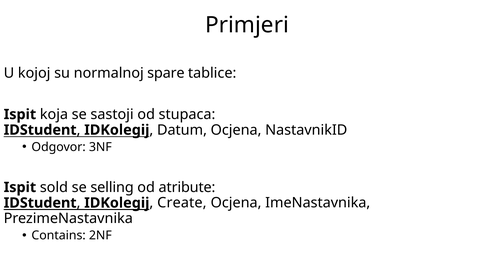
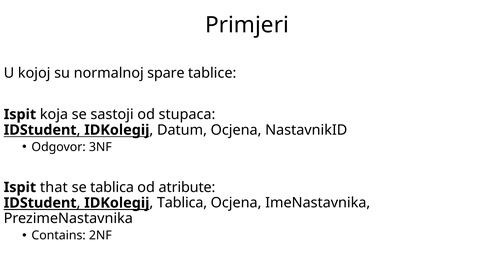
sold: sold -> that (54, 187)
se selling: selling -> tablica (112, 187)
Create: Create -> Tablica (182, 203)
